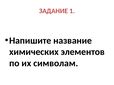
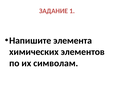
название: название -> элемента (73, 41)
